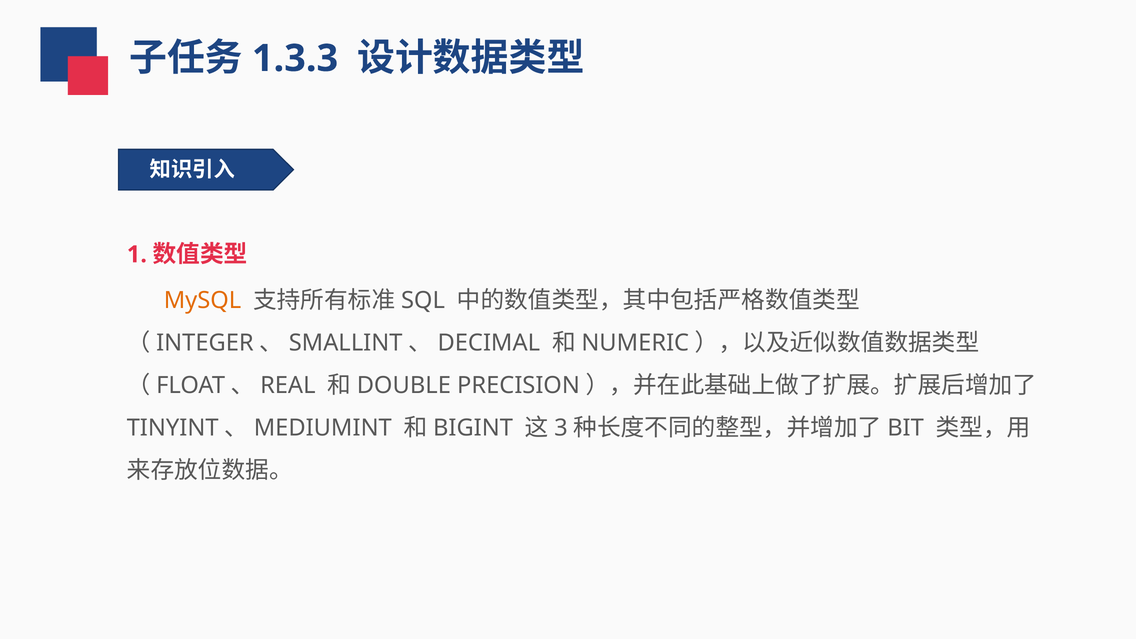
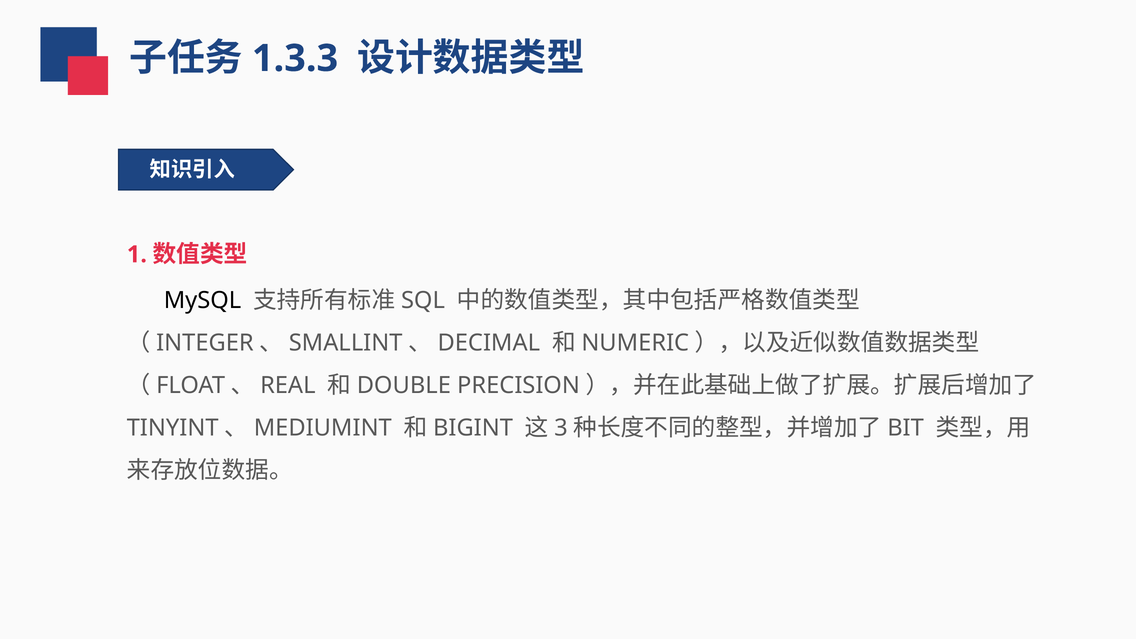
MySQL colour: orange -> black (202, 300)
